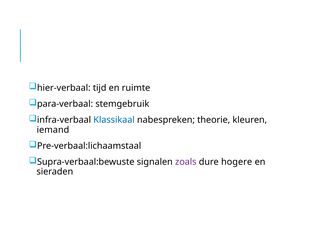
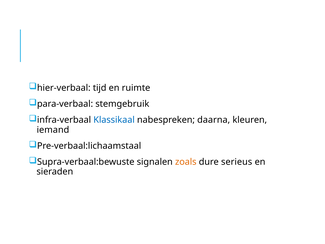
theorie: theorie -> daarna (214, 120)
zoals colour: purple -> orange (186, 162)
hogere: hogere -> serieus (237, 162)
